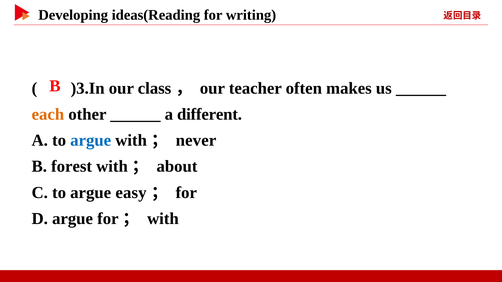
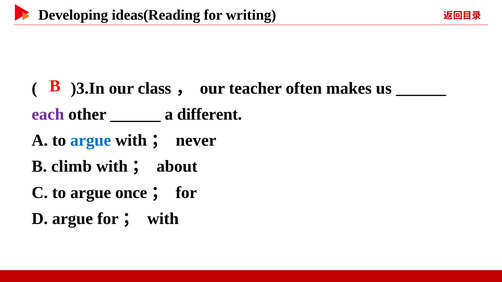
each colour: orange -> purple (48, 114)
forest: forest -> climb (72, 167)
easy: easy -> once (131, 193)
